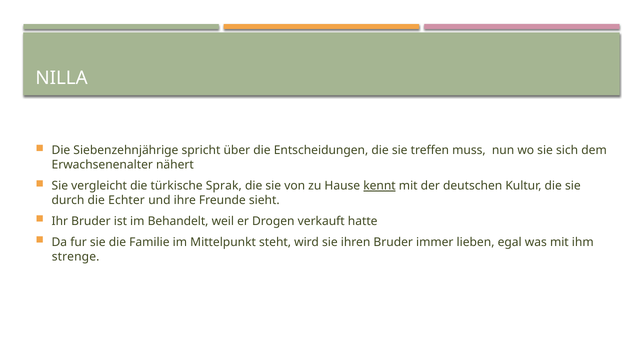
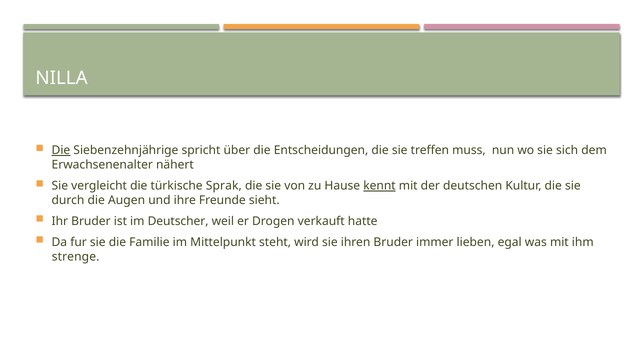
Die underline: none -> present (61, 150)
Echter: Echter -> Augen (127, 200)
Behandelt: Behandelt -> Deutscher (178, 221)
